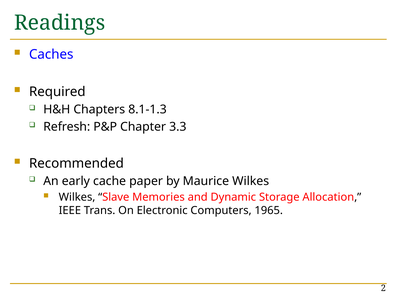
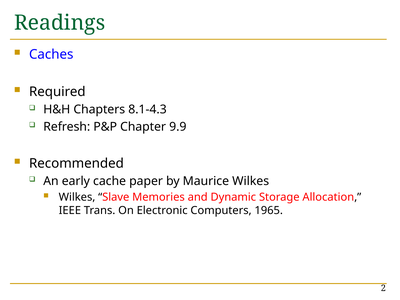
8.1-1.3: 8.1-1.3 -> 8.1-4.3 (148, 110)
3.3: 3.3 -> 9.9 (178, 127)
